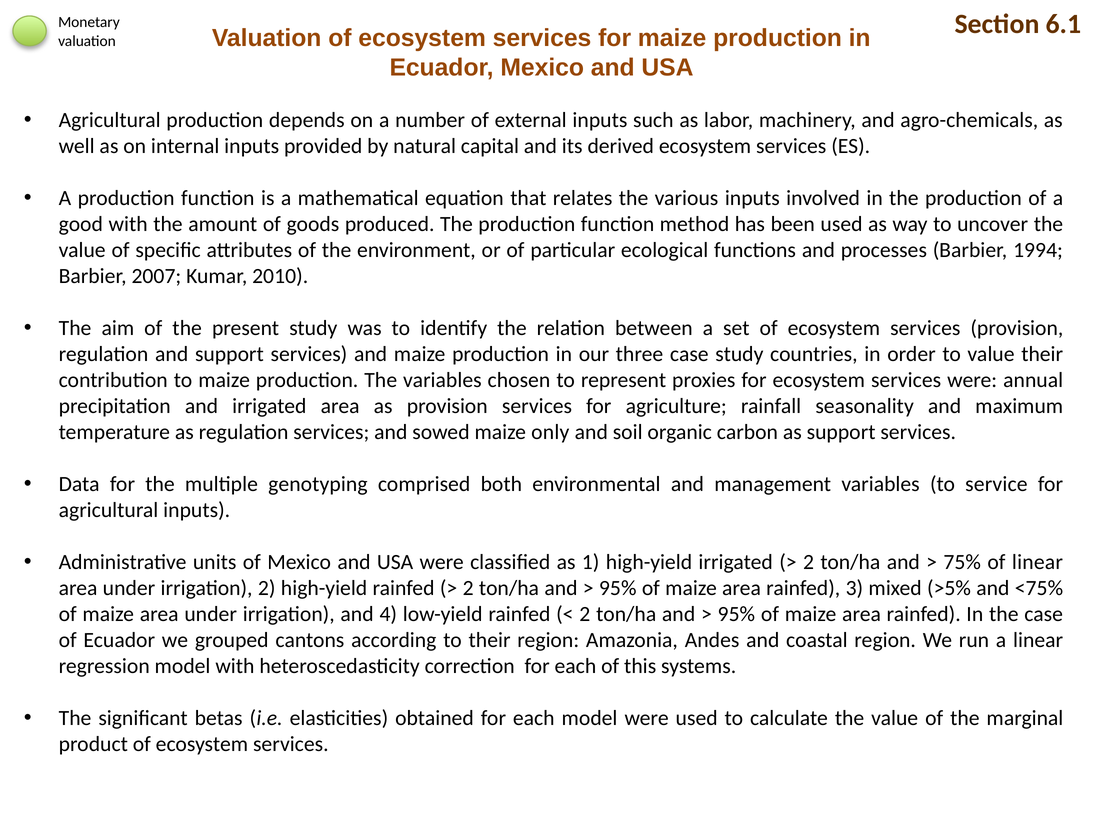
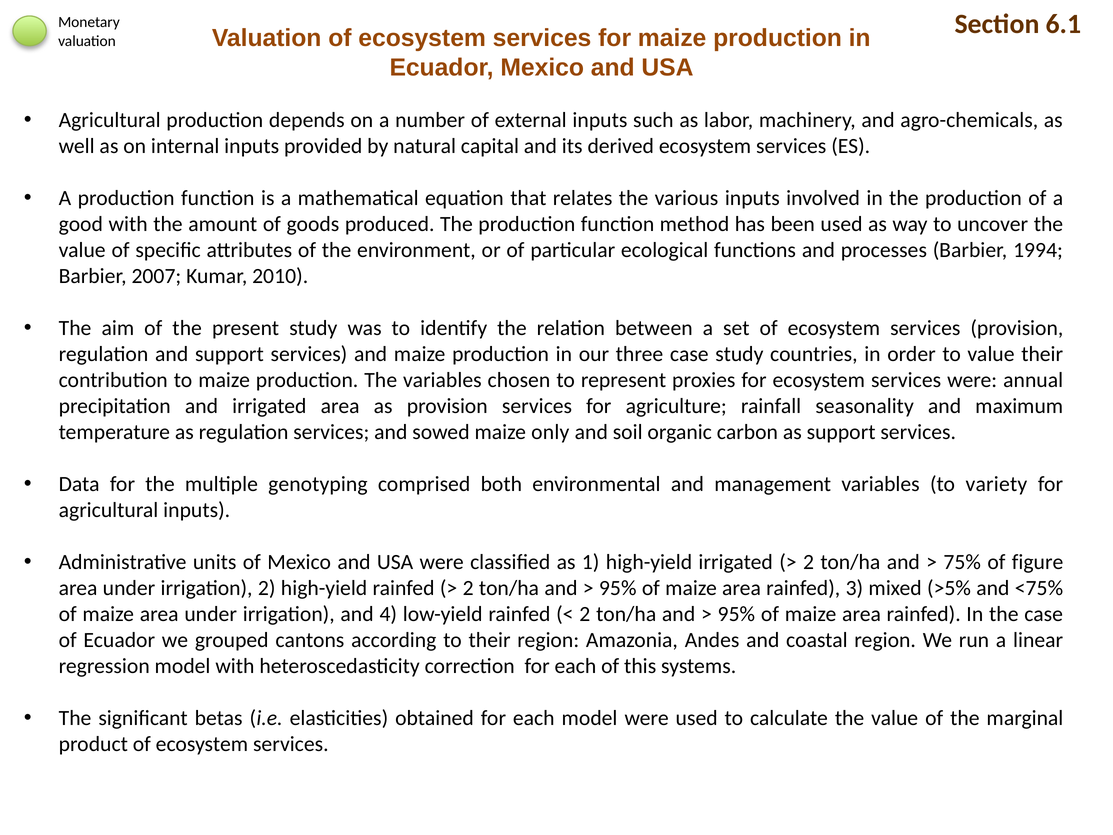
service: service -> variety (996, 484)
of linear: linear -> figure (1038, 562)
